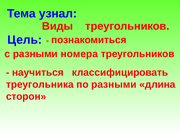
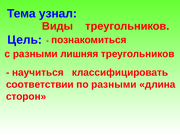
номера: номера -> лишняя (79, 54)
треугольника: треугольника -> соответствии (40, 84)
